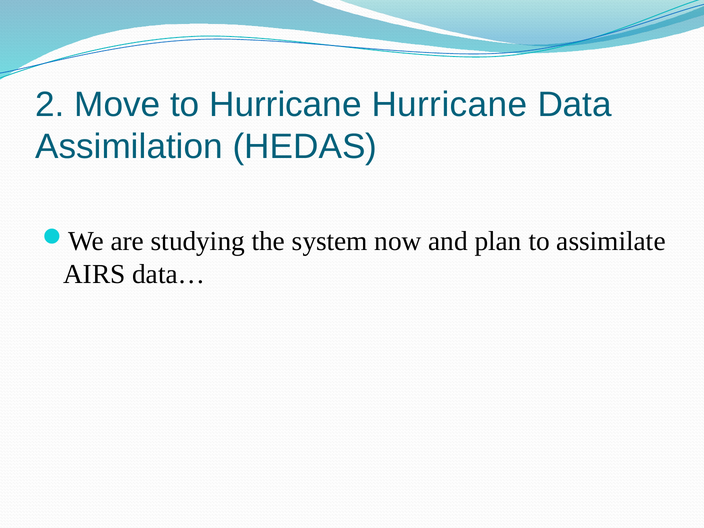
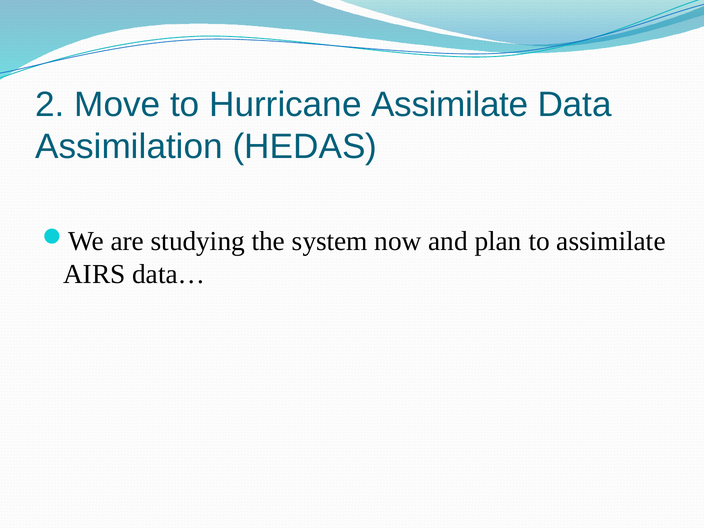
Hurricane Hurricane: Hurricane -> Assimilate (450, 104)
